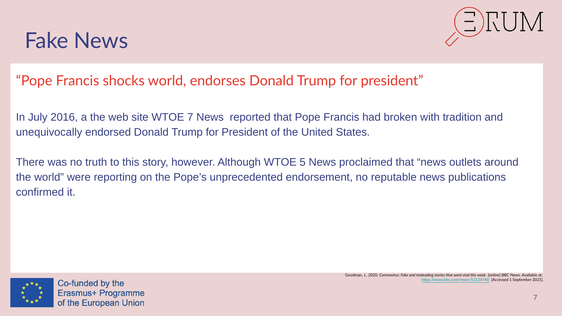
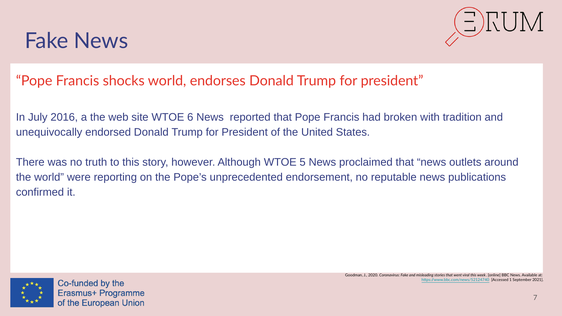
WTOE 7: 7 -> 6 (190, 117)
